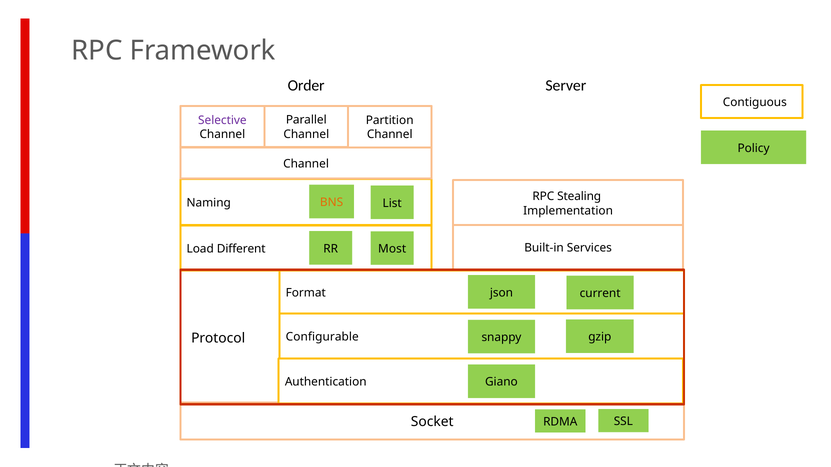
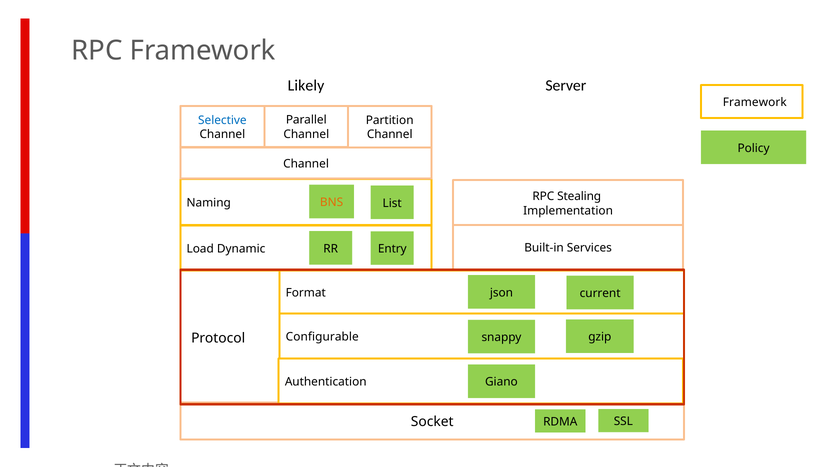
Order: Order -> Likely (306, 86)
Contiguous: Contiguous -> Framework (755, 102)
Selective colour: purple -> blue (222, 120)
Different: Different -> Dynamic (241, 249)
Most: Most -> Entry (392, 249)
